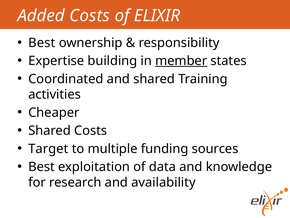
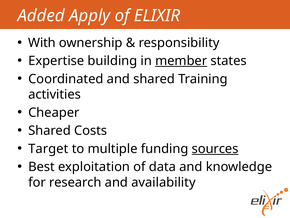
Added Costs: Costs -> Apply (90, 16)
Best: Best -> With (42, 43)
sources underline: none -> present (215, 148)
